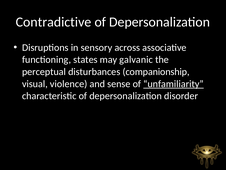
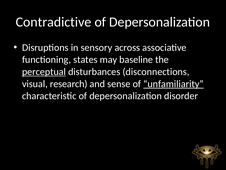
galvanic: galvanic -> baseline (136, 59)
perceptual underline: none -> present (44, 72)
companionship: companionship -> disconnections (156, 72)
violence: violence -> research (69, 84)
